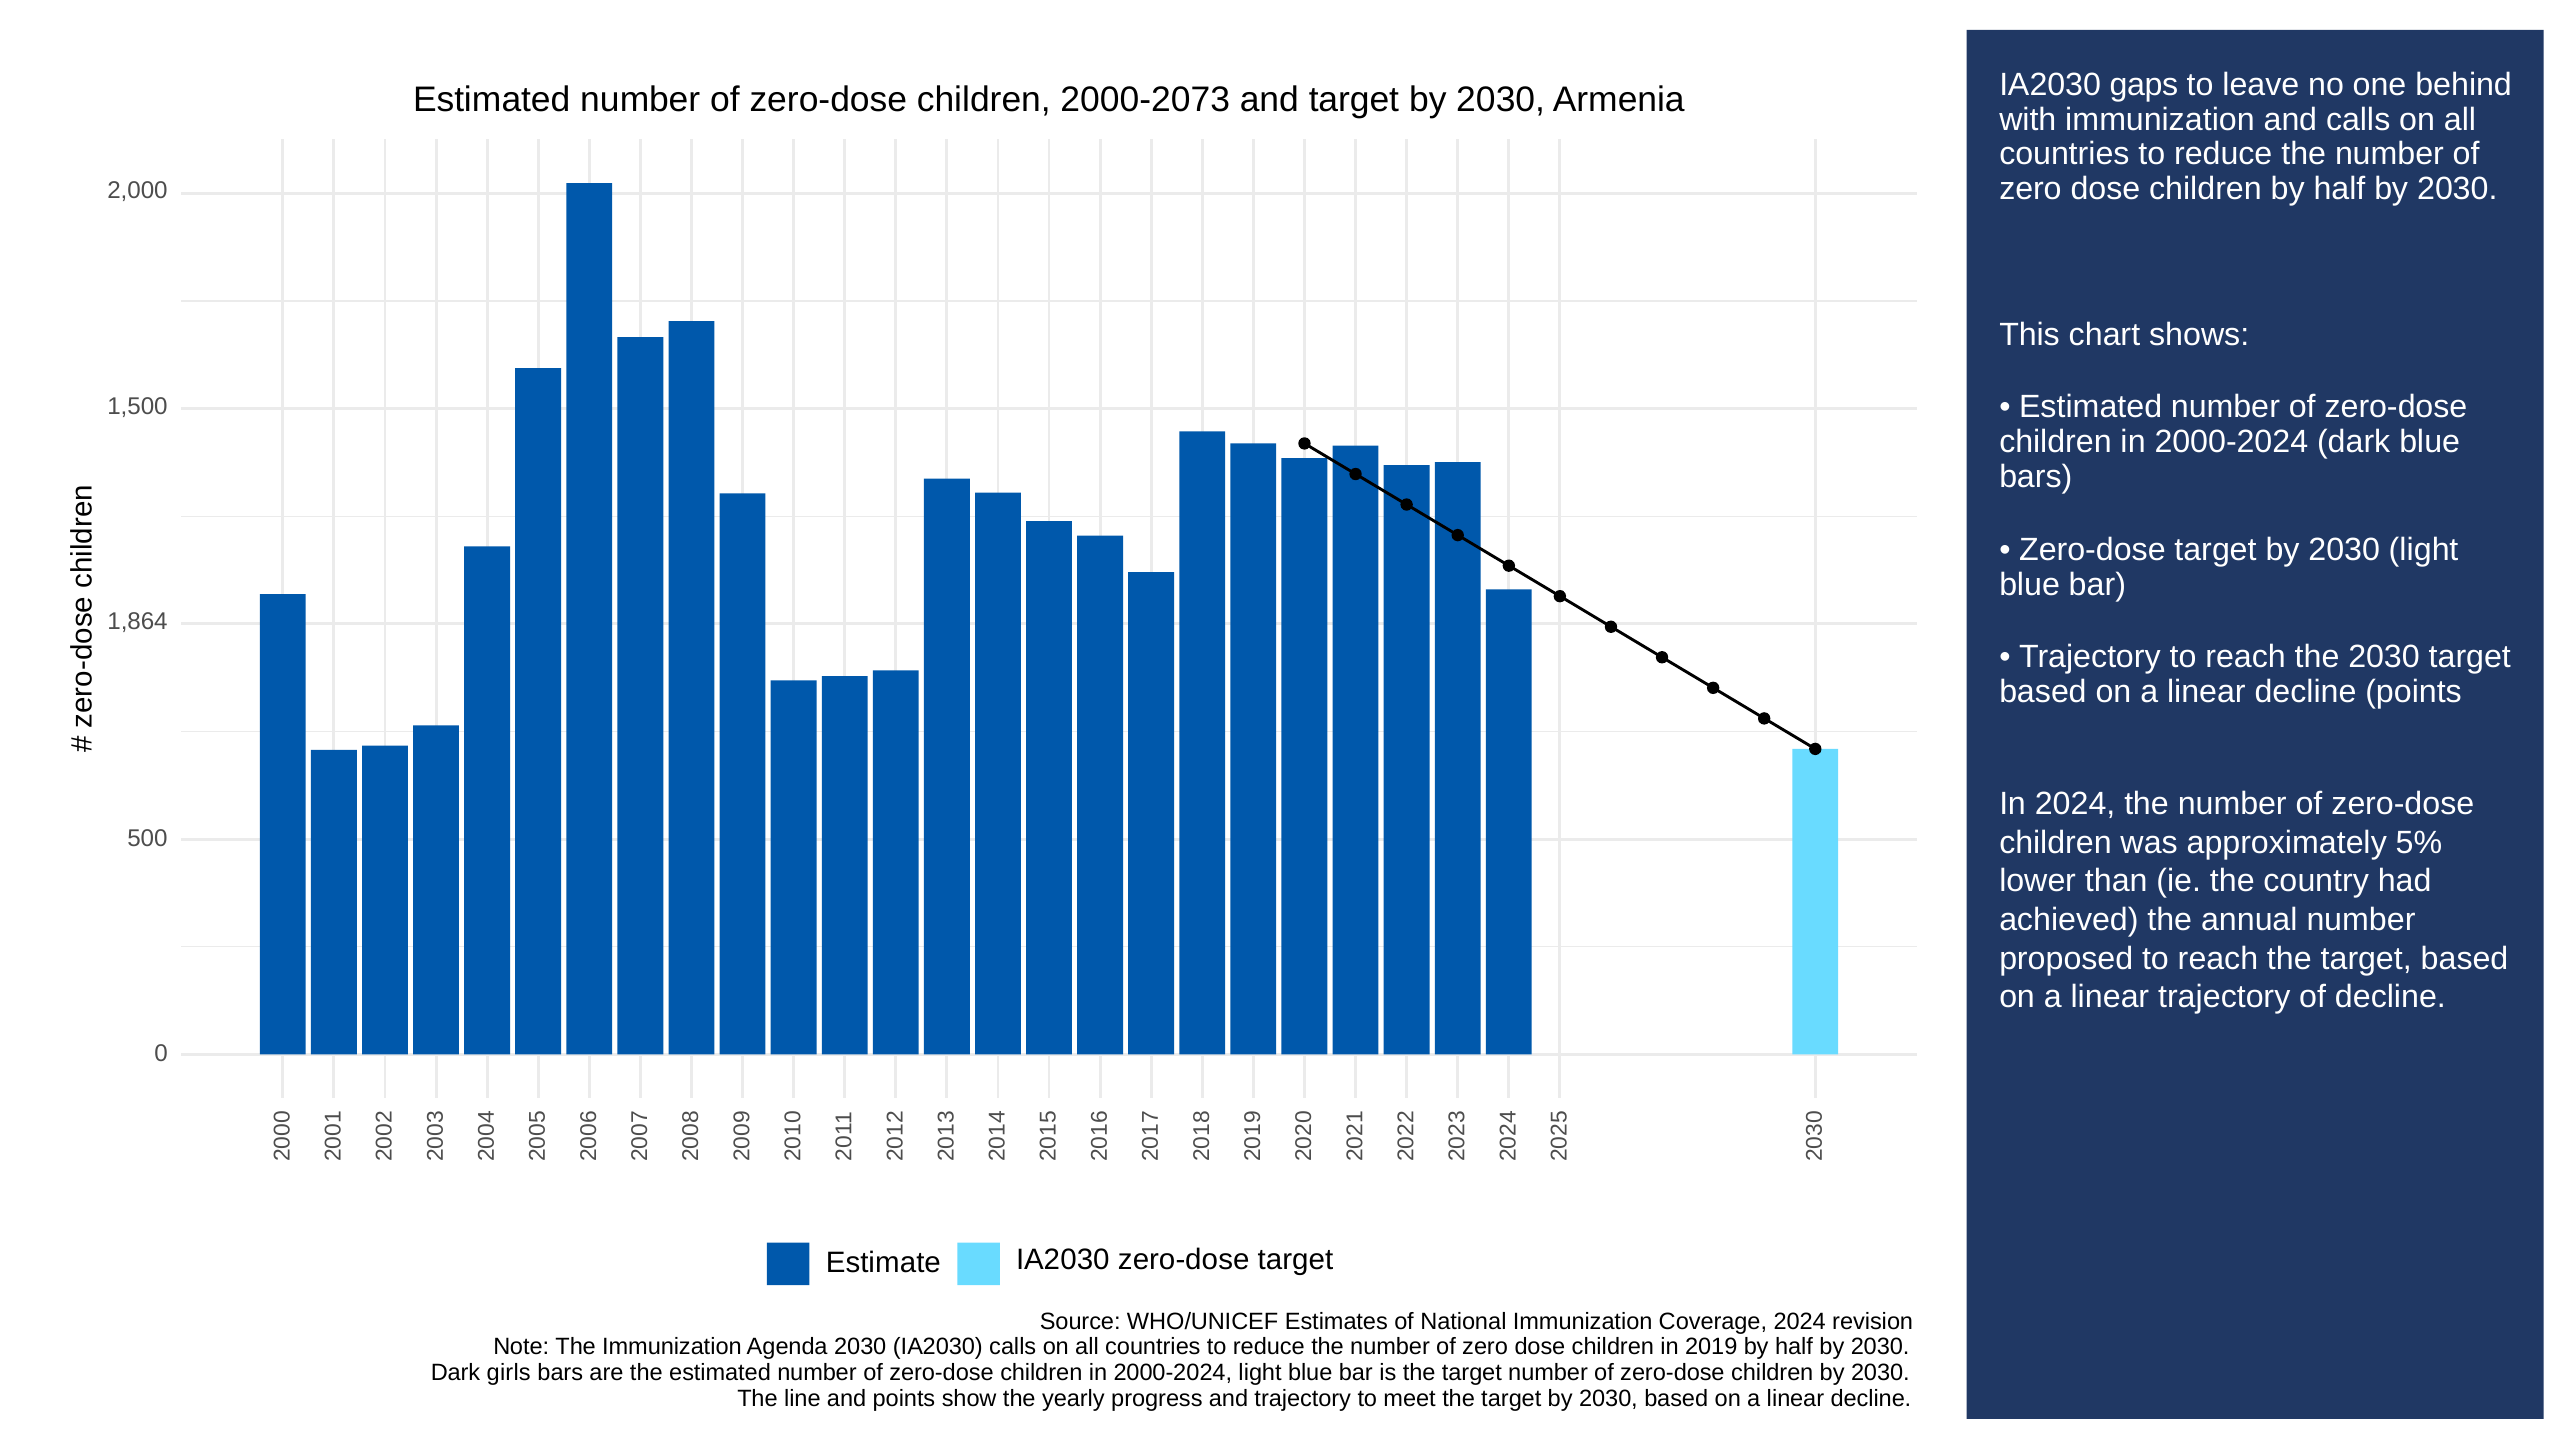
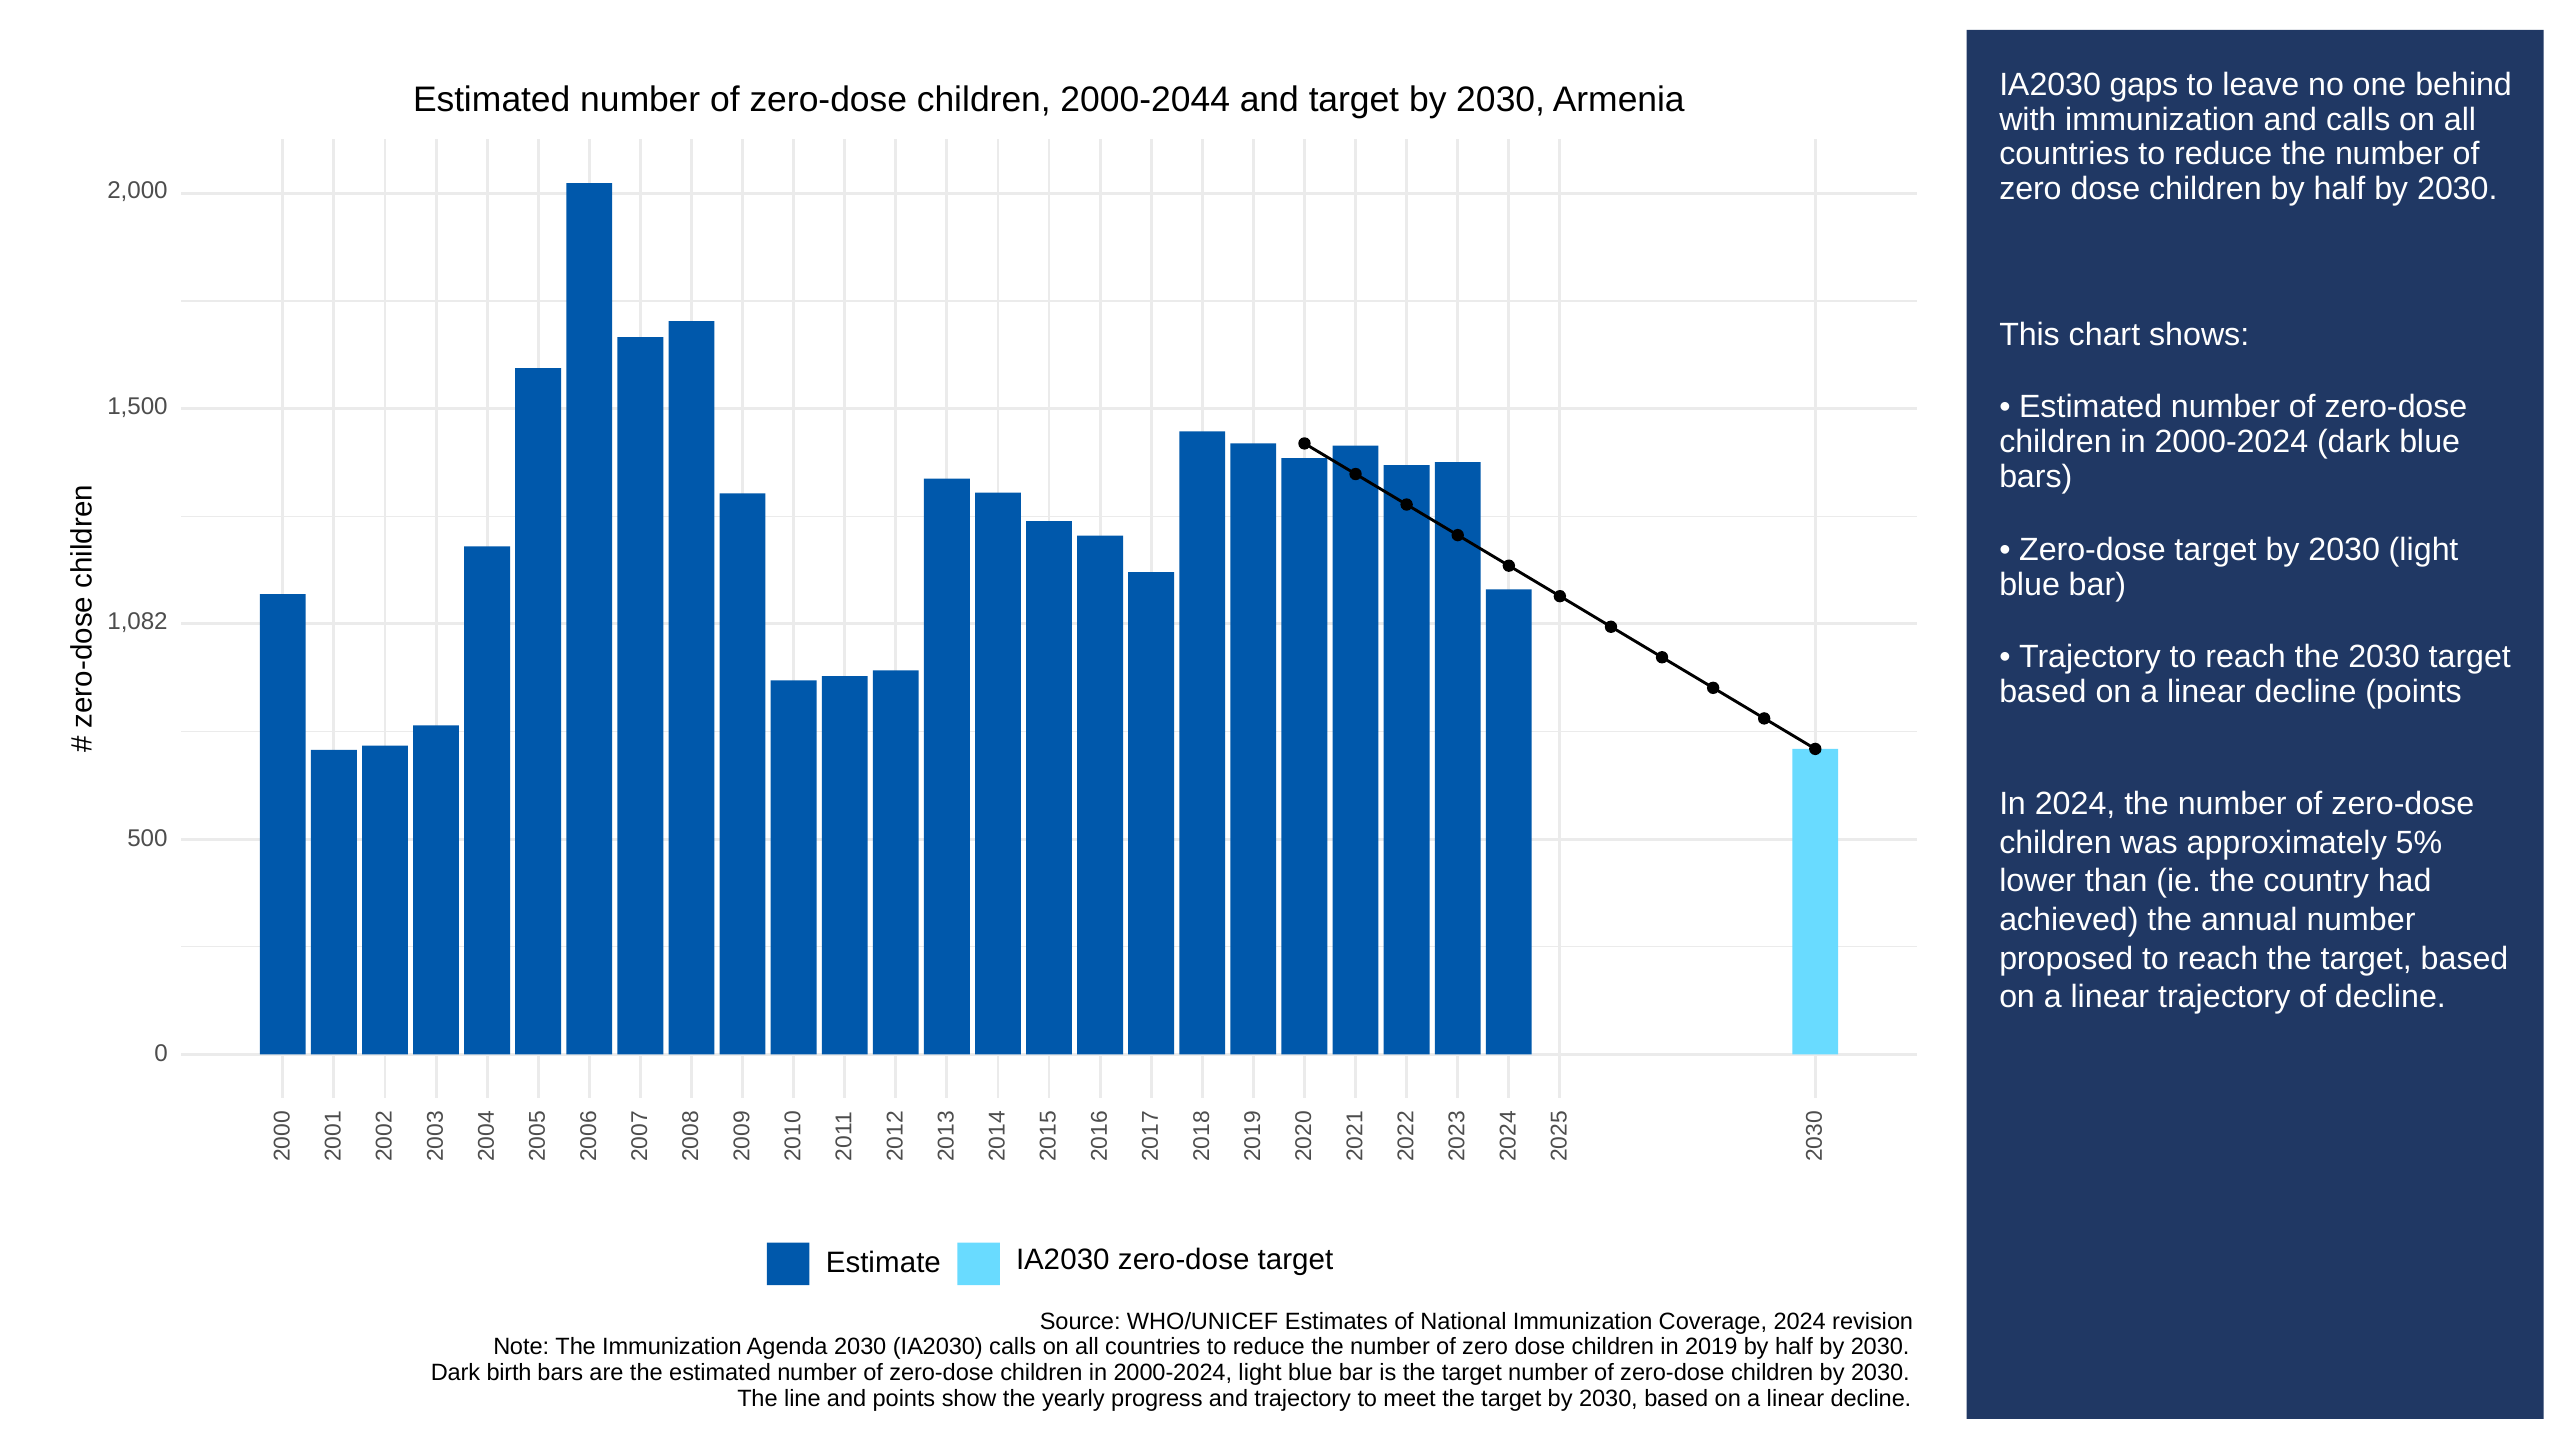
2000-2073: 2000-2073 -> 2000-2044 (1145, 100)
1,864: 1,864 -> 1,082 (138, 621)
girls: girls -> birth (509, 1373)
